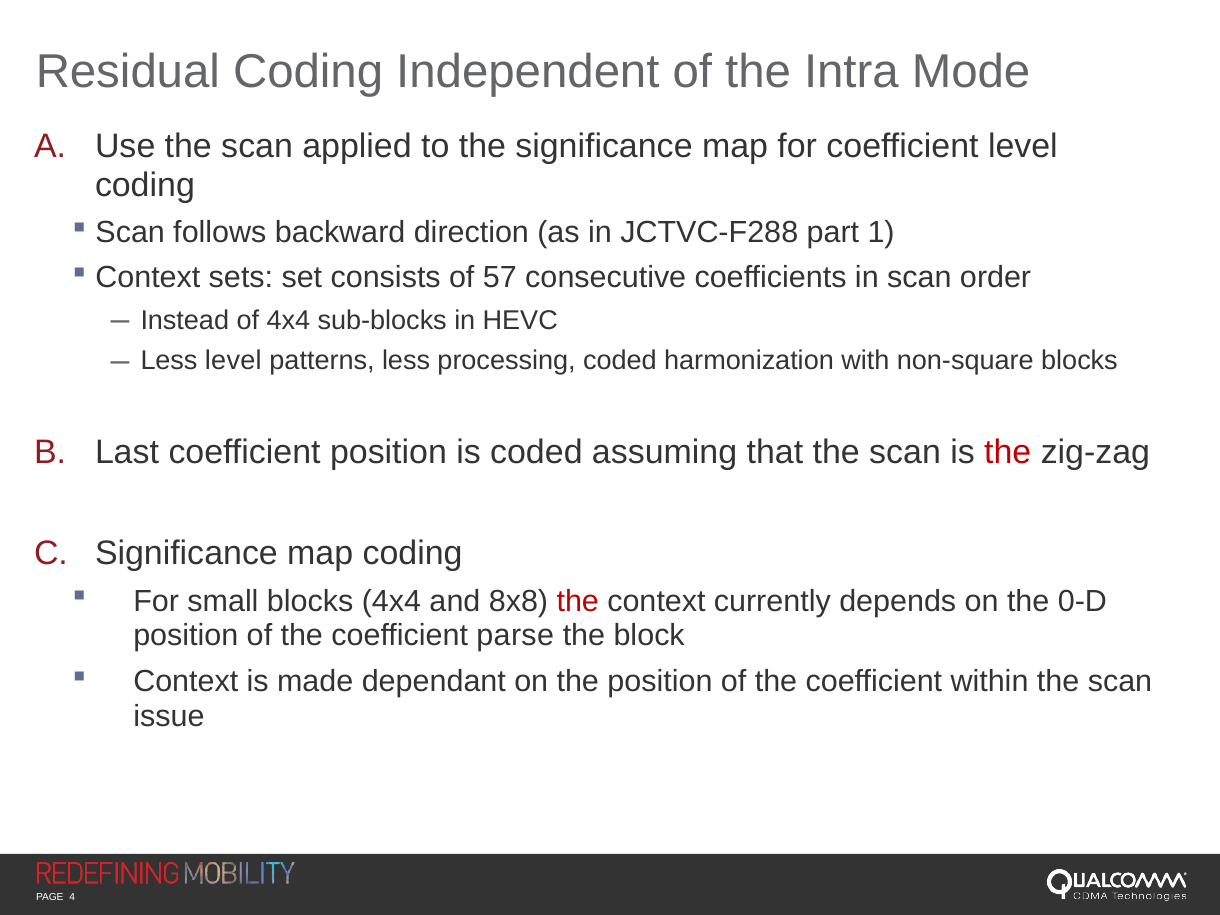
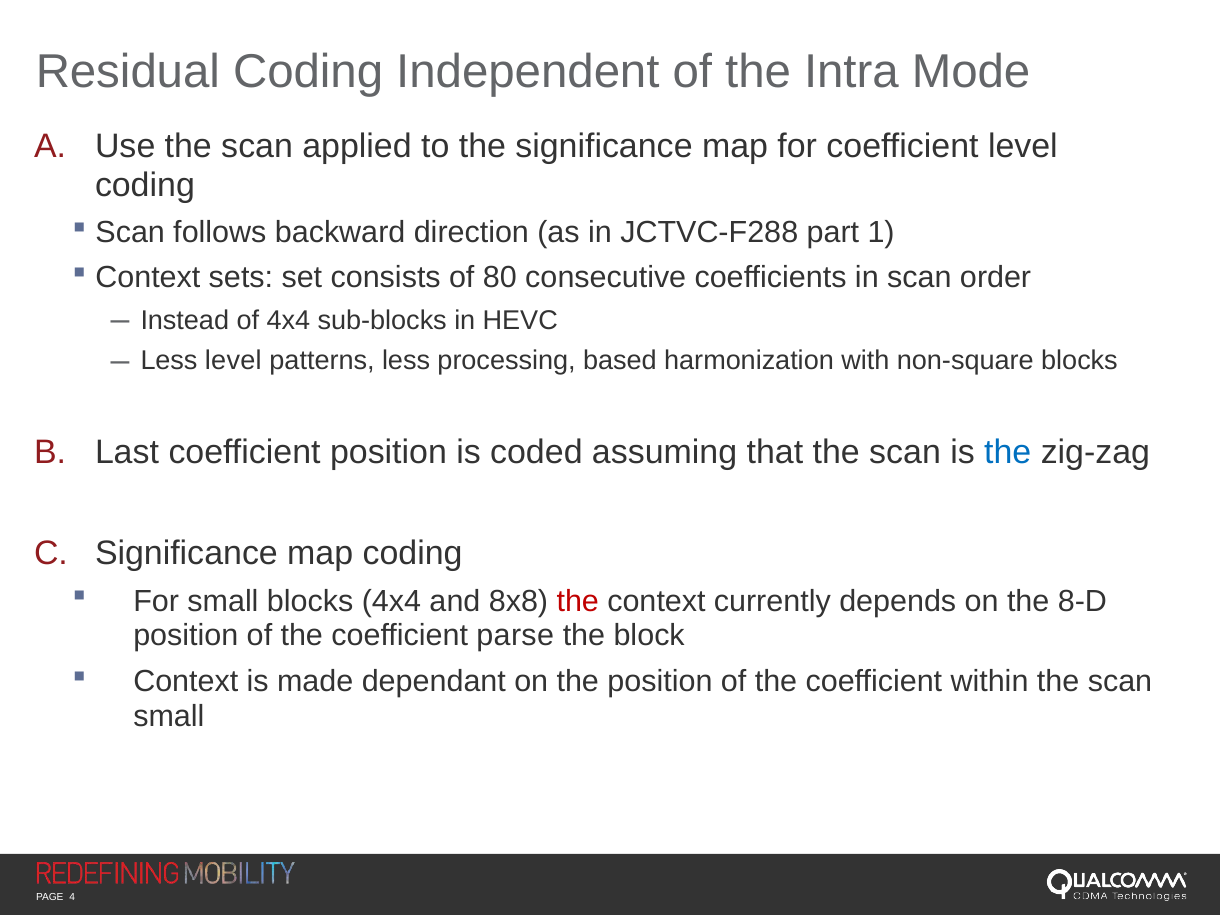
57: 57 -> 80 (500, 278)
processing coded: coded -> based (620, 361)
the colour: red -> blue (1008, 453)
0-D: 0-D -> 8-D (1082, 601)
issue: issue -> small (169, 716)
